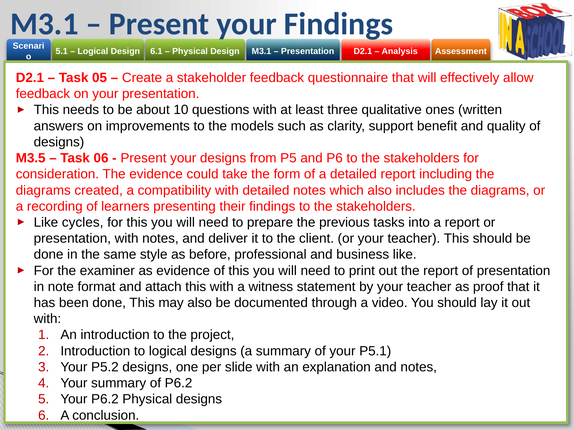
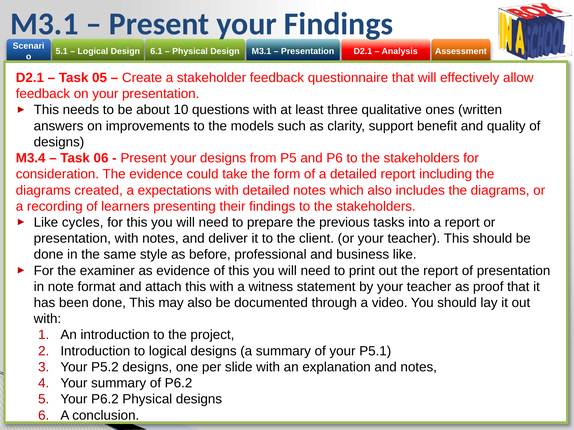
M3.5: M3.5 -> M3.4 (31, 158)
compatibility: compatibility -> expectations (175, 190)
